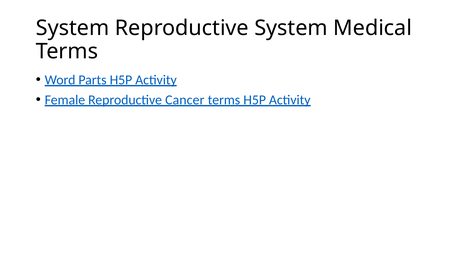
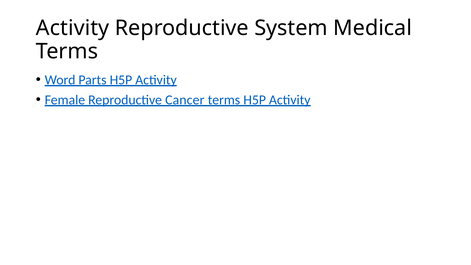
System: System -> Activity (73, 28)
